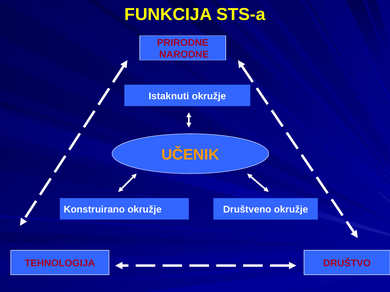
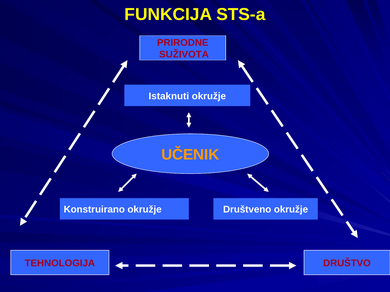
NARODNE: NARODNE -> SUŽIVOTA (184, 54)
